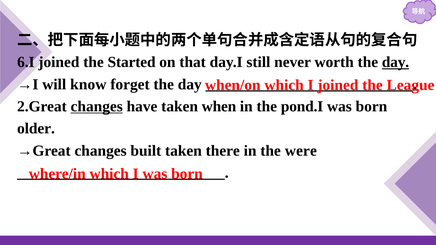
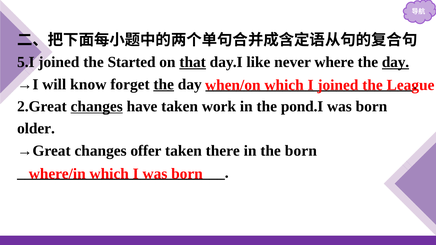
6.I: 6.I -> 5.I (26, 62)
that underline: none -> present (193, 62)
still: still -> like (258, 62)
worth: worth -> where (334, 62)
the underline: none -> present (164, 84)
when: when -> work (219, 107)
built: built -> offer (146, 151)
the were: were -> born (301, 151)
